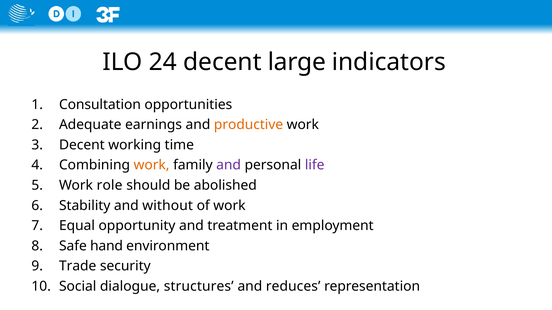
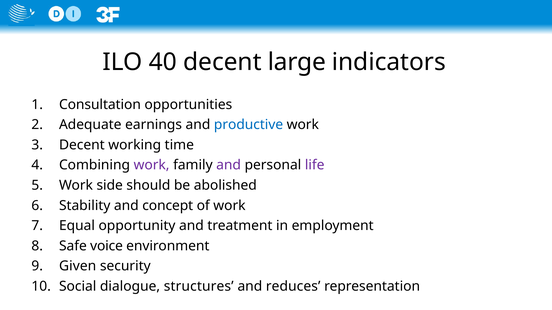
24: 24 -> 40 (163, 62)
productive colour: orange -> blue (249, 125)
work colour: orange -> purple (152, 165)
role: role -> side (110, 186)
without: without -> concept (168, 206)
hand: hand -> voice (107, 246)
Trade: Trade -> Given (78, 267)
